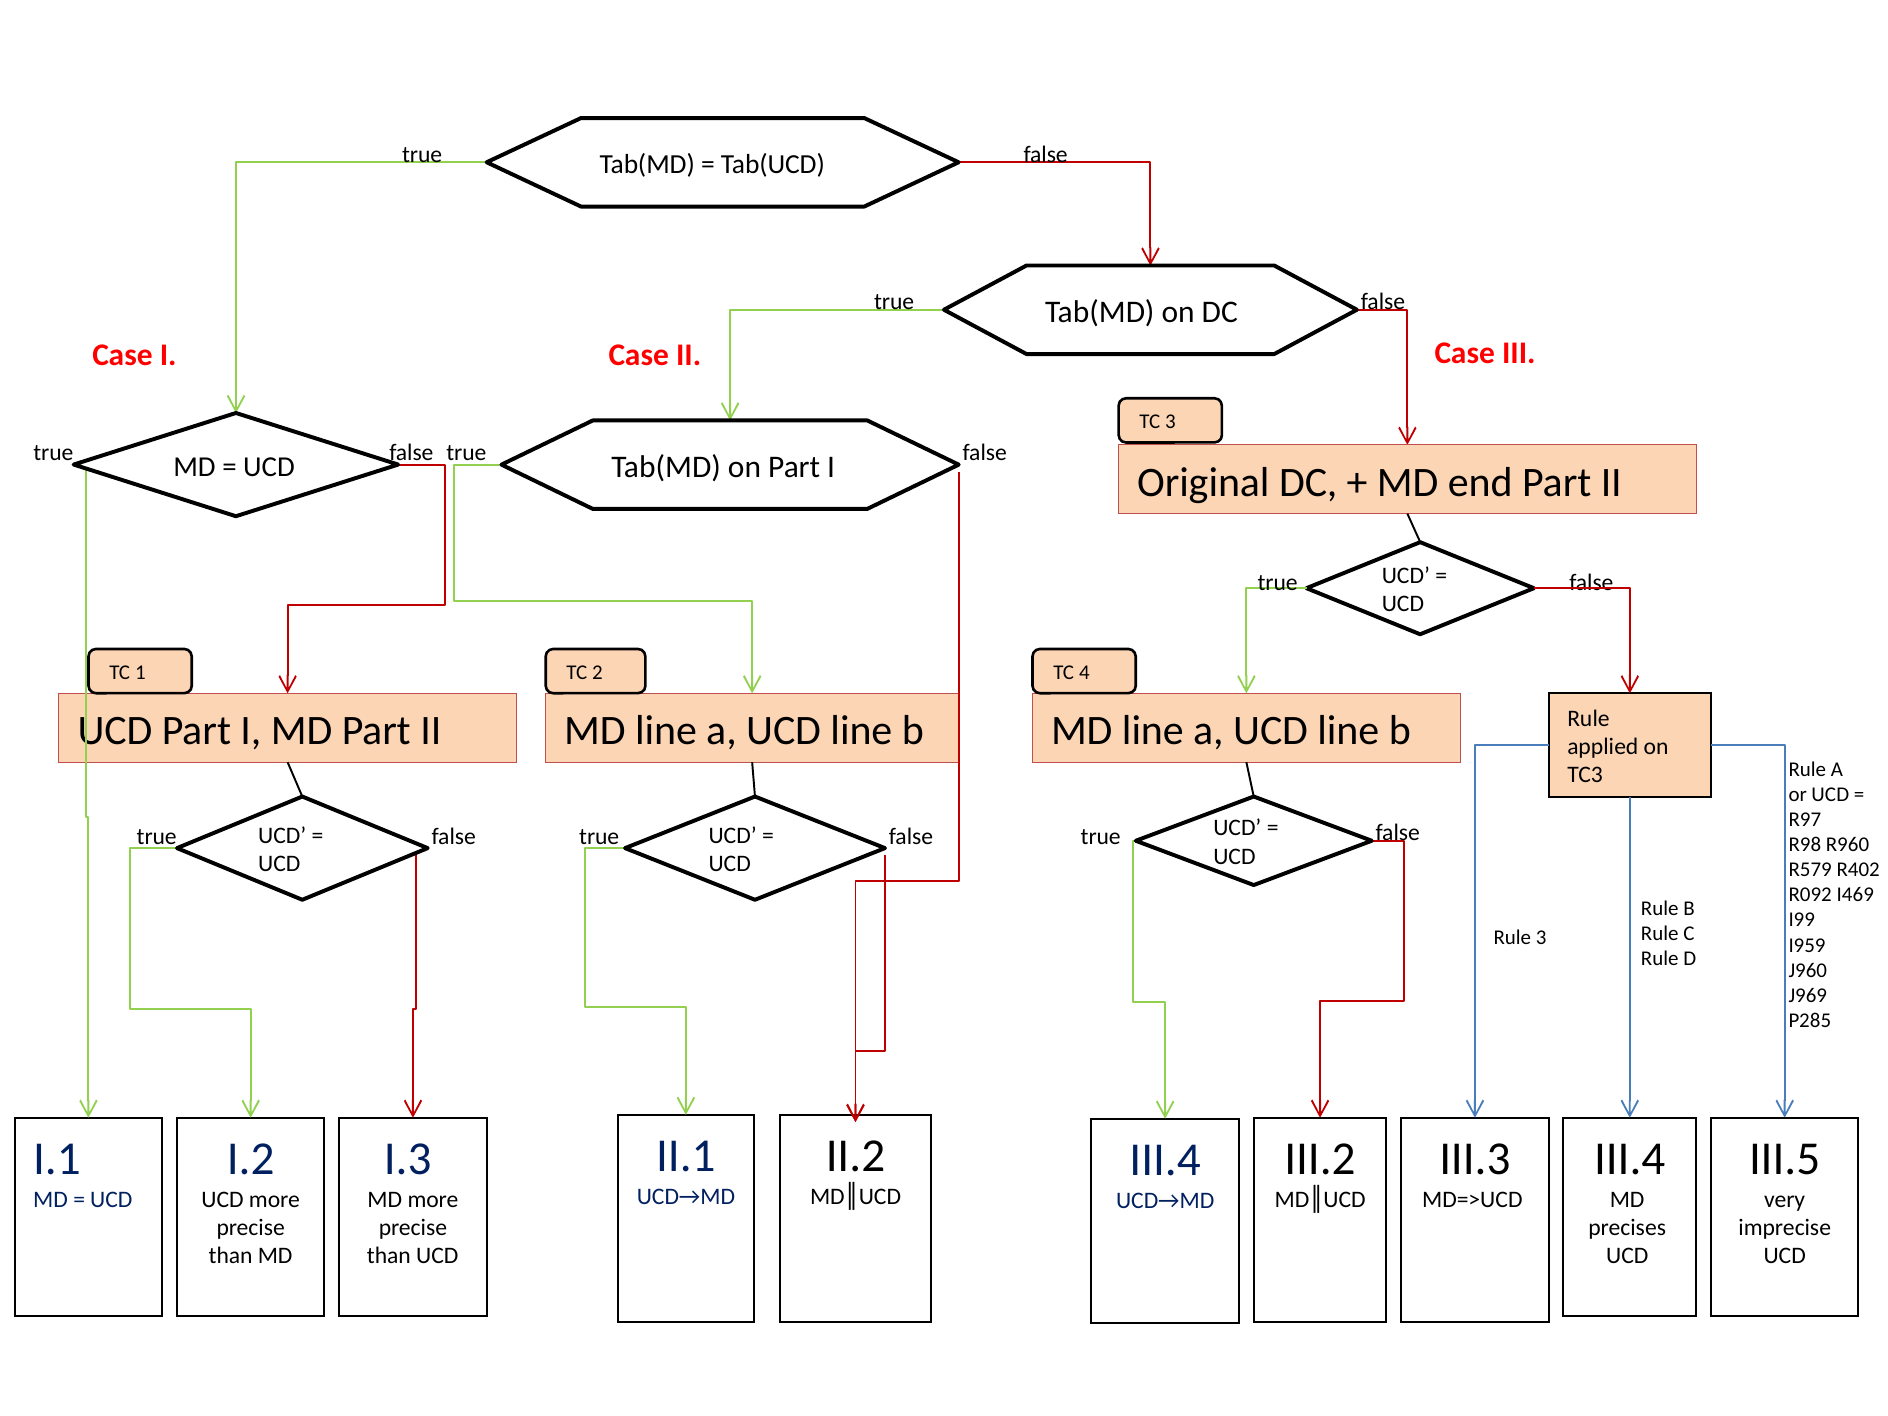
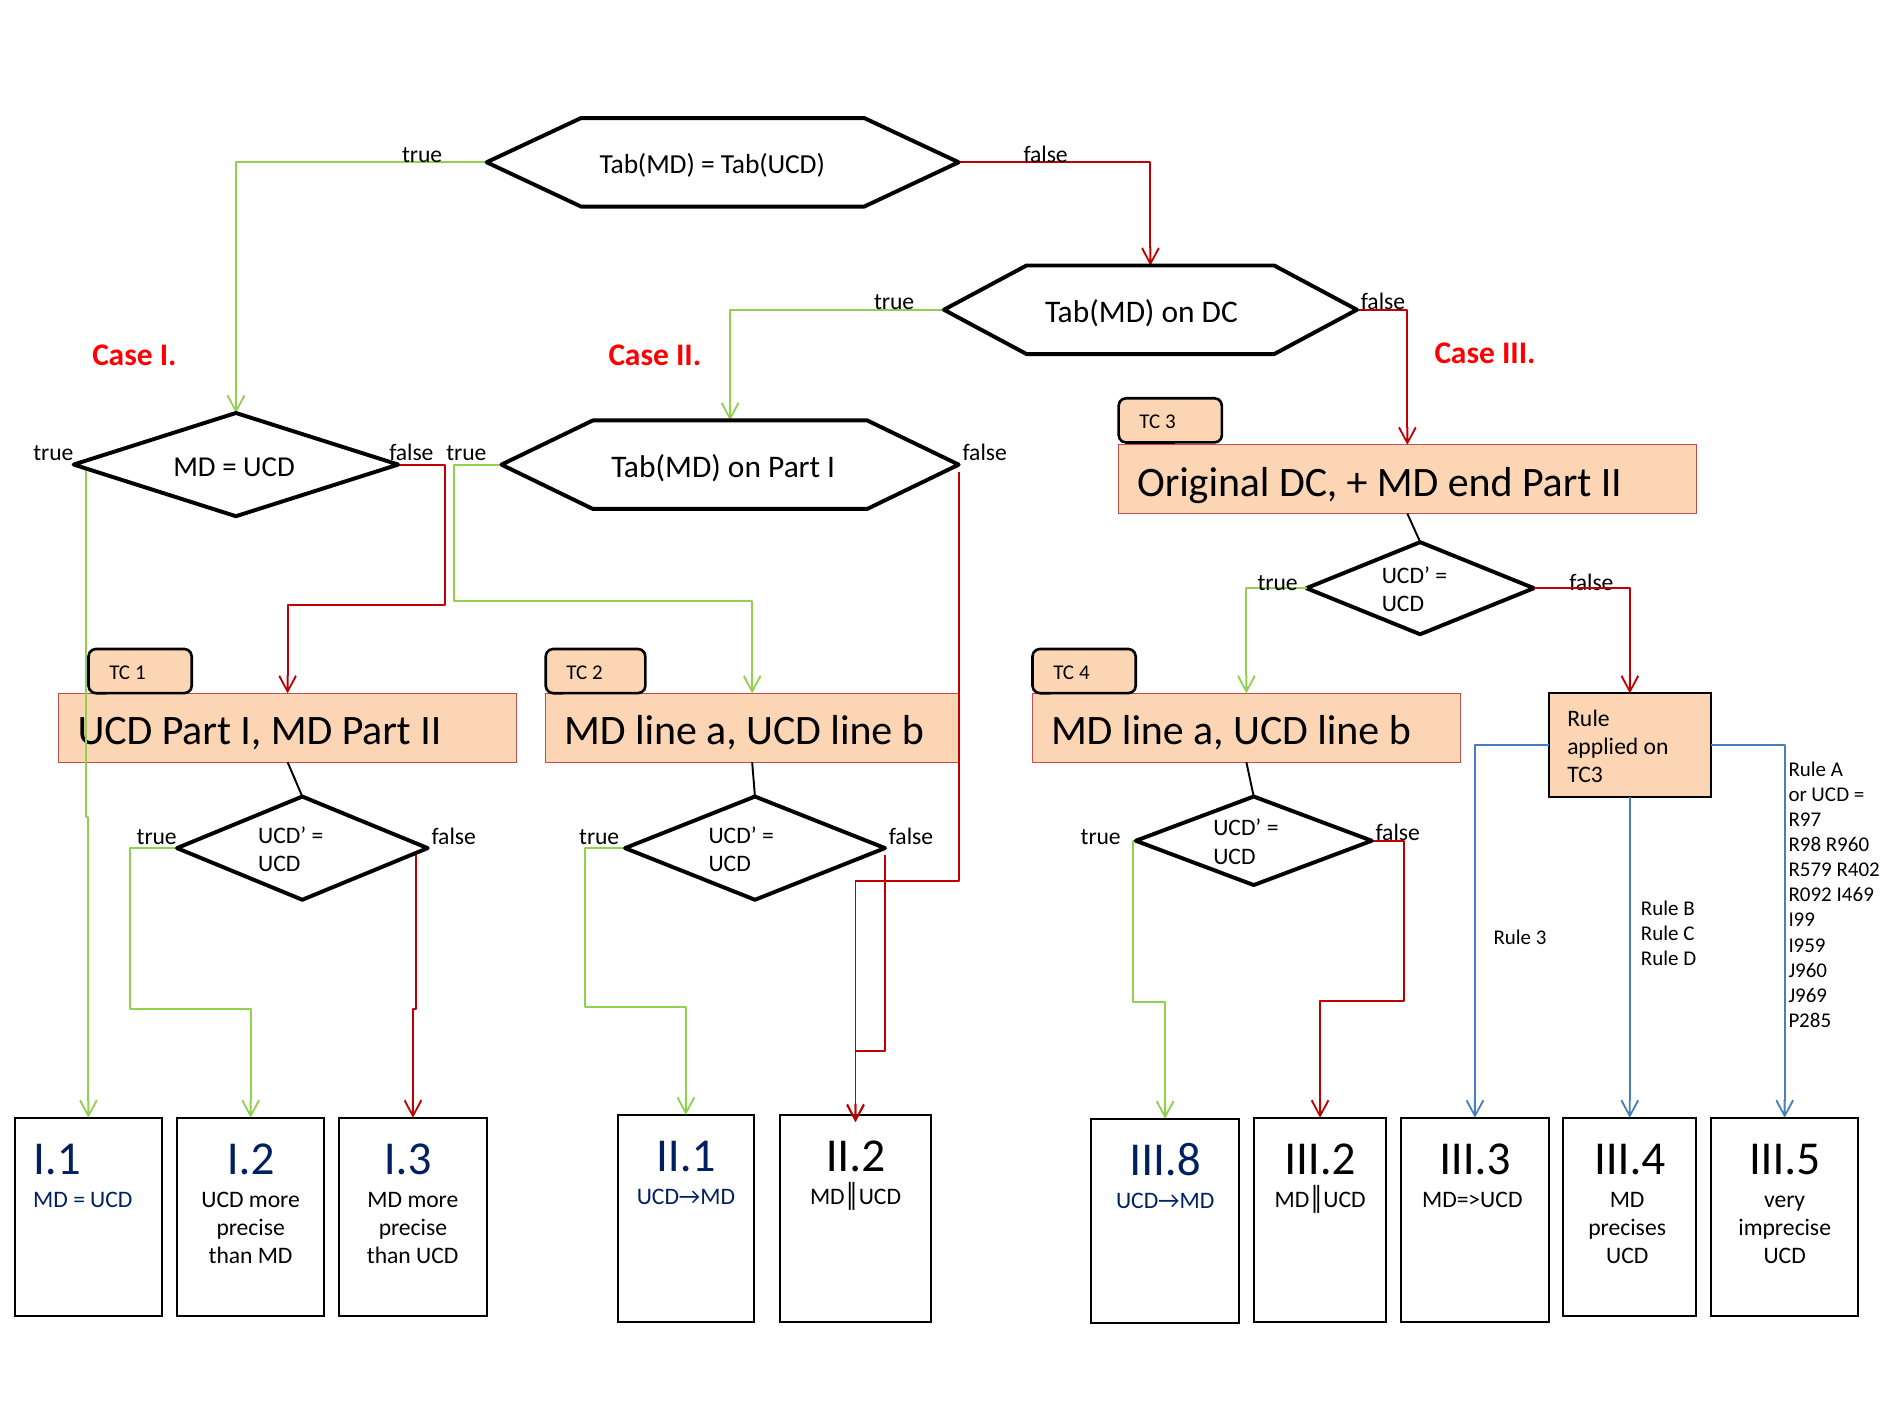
III.4: III.4 -> III.8 (1165, 1160)
